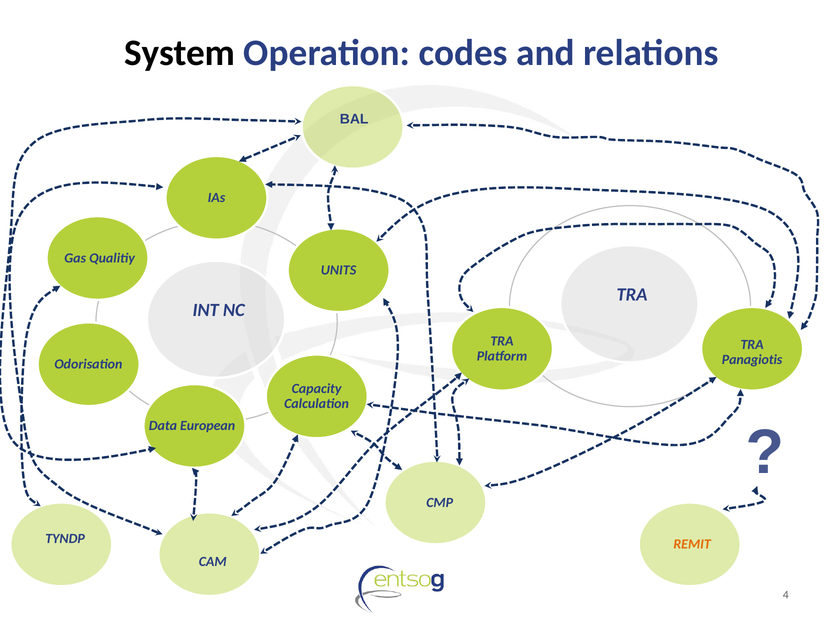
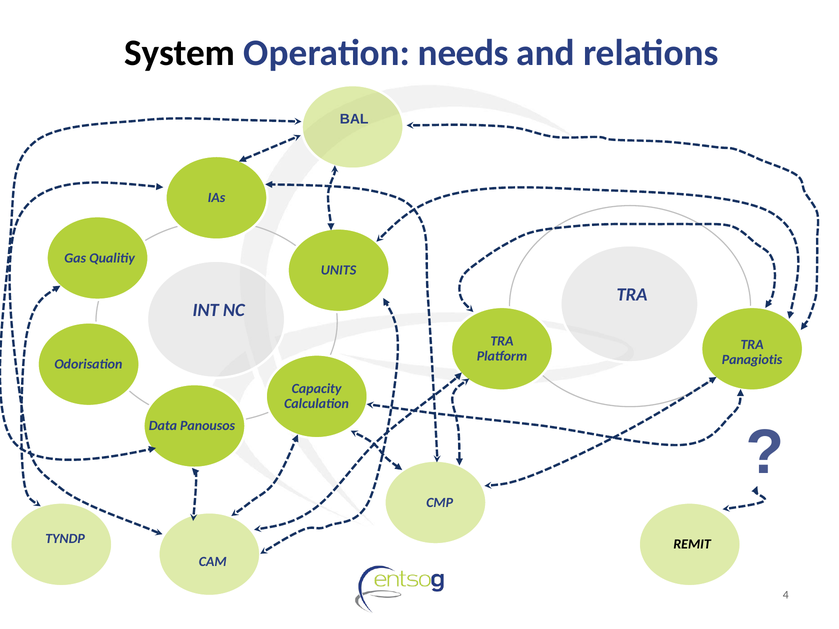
codes: codes -> needs (463, 53)
European: European -> Panousos (208, 426)
REMIT colour: orange -> black (692, 545)
